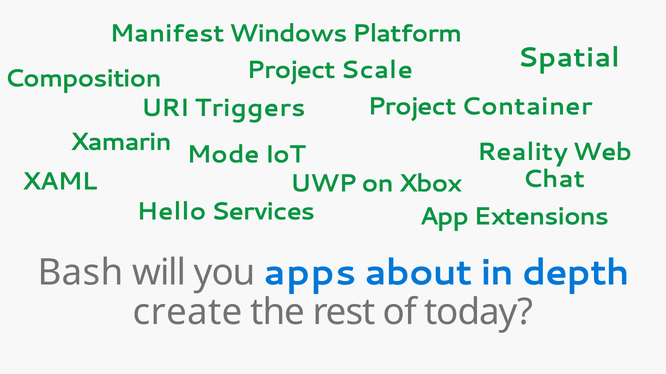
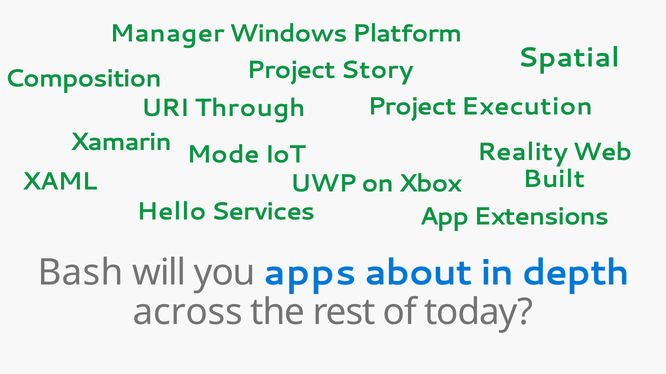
Manifest: Manifest -> Manager (167, 34)
Scale: Scale -> Story (377, 70)
Container: Container -> Execution (527, 107)
Triggers: Triggers -> Through (250, 108)
Chat: Chat -> Built (554, 179)
create: create -> across (188, 313)
